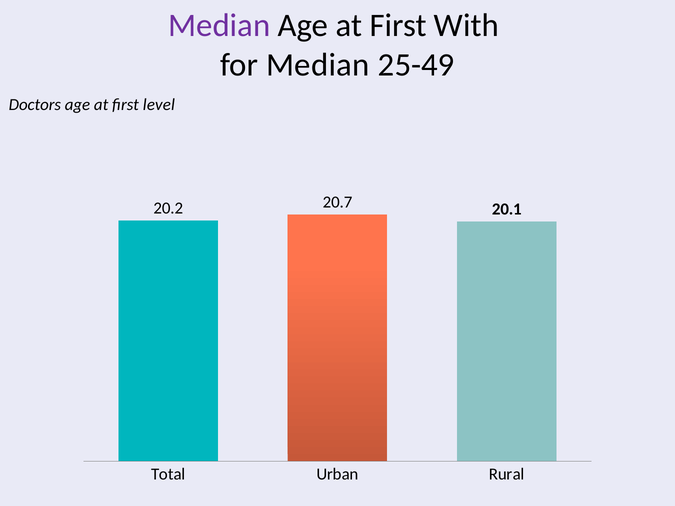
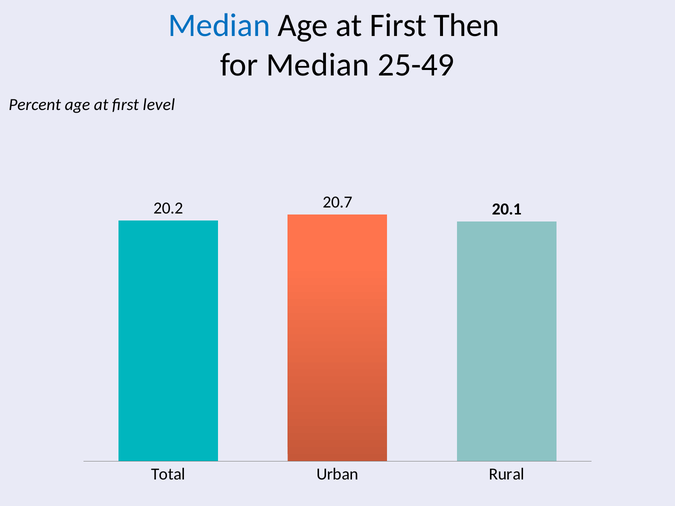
Median colour: purple -> blue (219, 25)
With: With -> Then (467, 25)
Doctors: Doctors -> Percent (35, 105)
